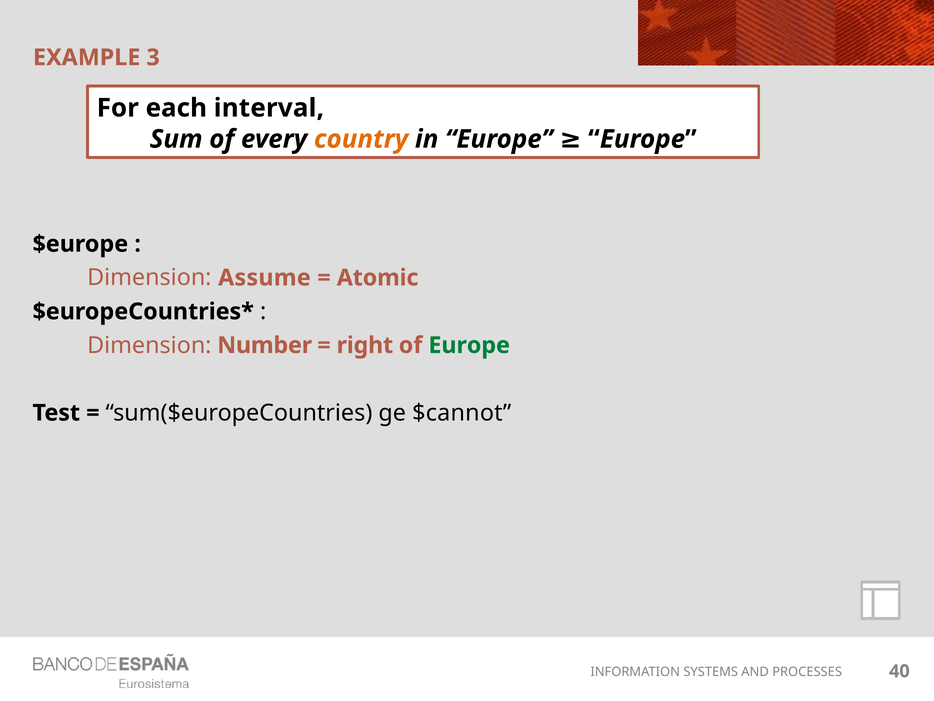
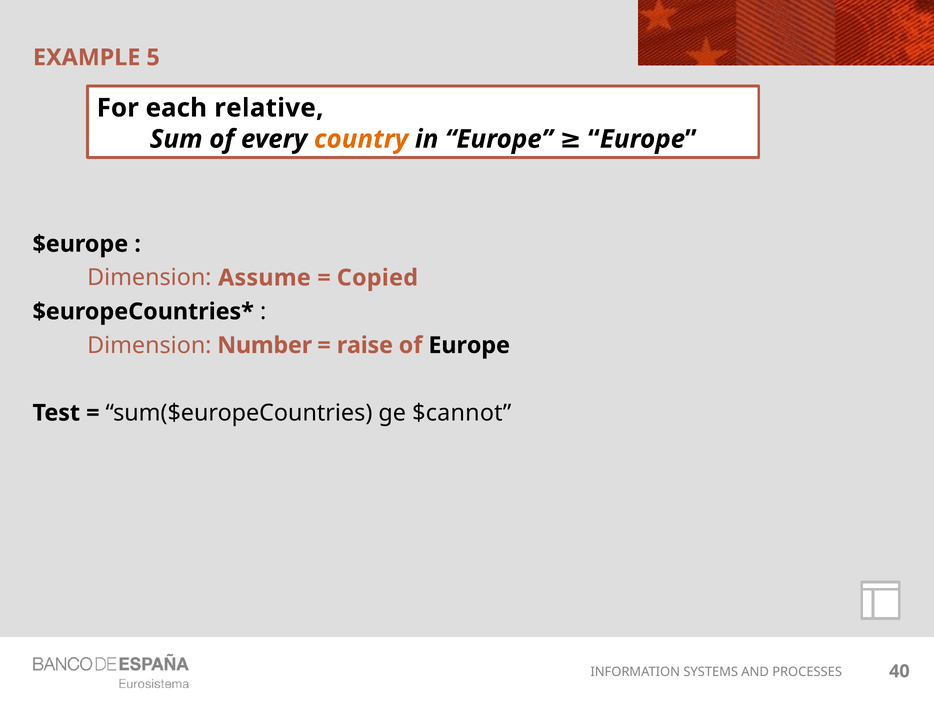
3: 3 -> 5 (153, 57)
interval: interval -> relative (269, 108)
Atomic: Atomic -> Copied (377, 278)
right: right -> raise (365, 345)
Europe colour: green -> black (469, 345)
